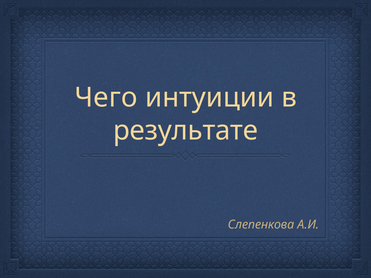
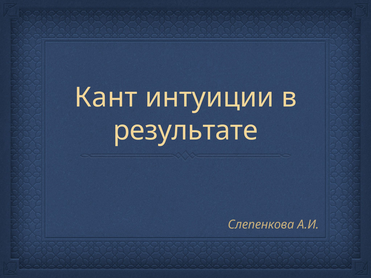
Чего: Чего -> Кант (106, 98)
